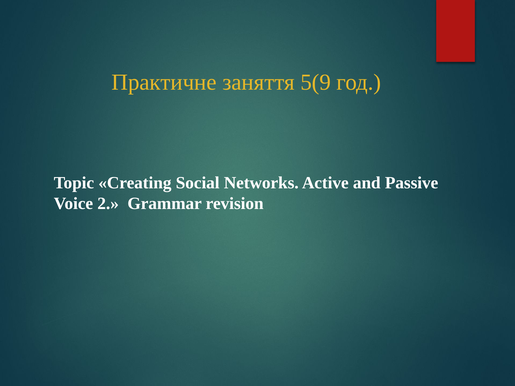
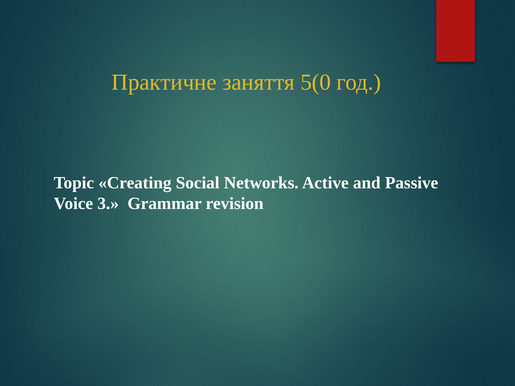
5(9: 5(9 -> 5(0 (316, 82)
2: 2 -> 3 (108, 203)
